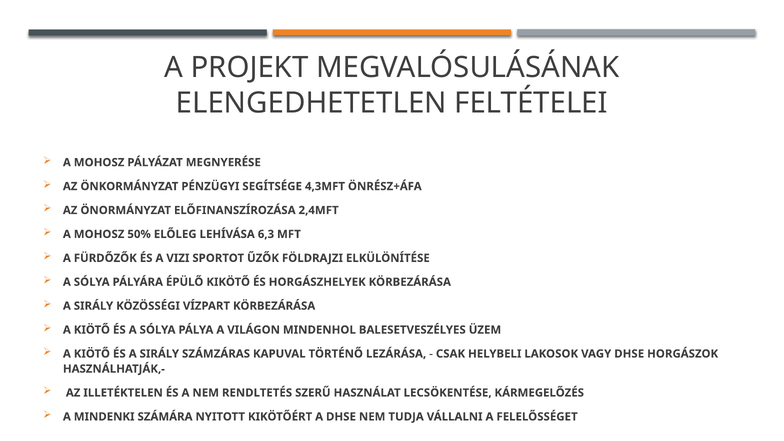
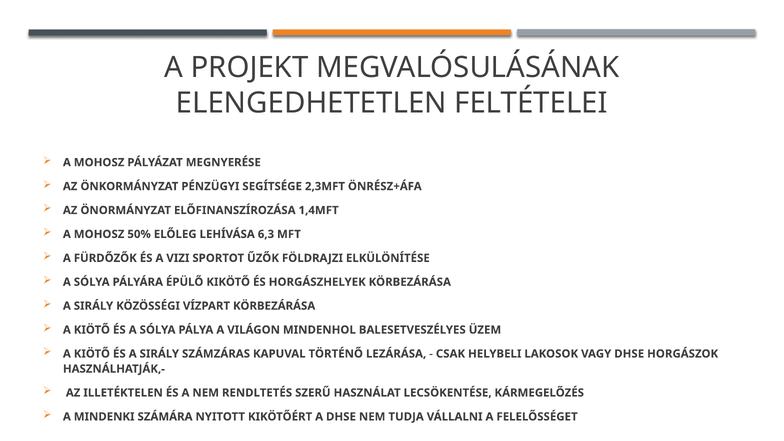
4,3MFT: 4,3MFT -> 2,3MFT (325, 186)
2,4MFT: 2,4MFT -> 1,4MFT (319, 210)
